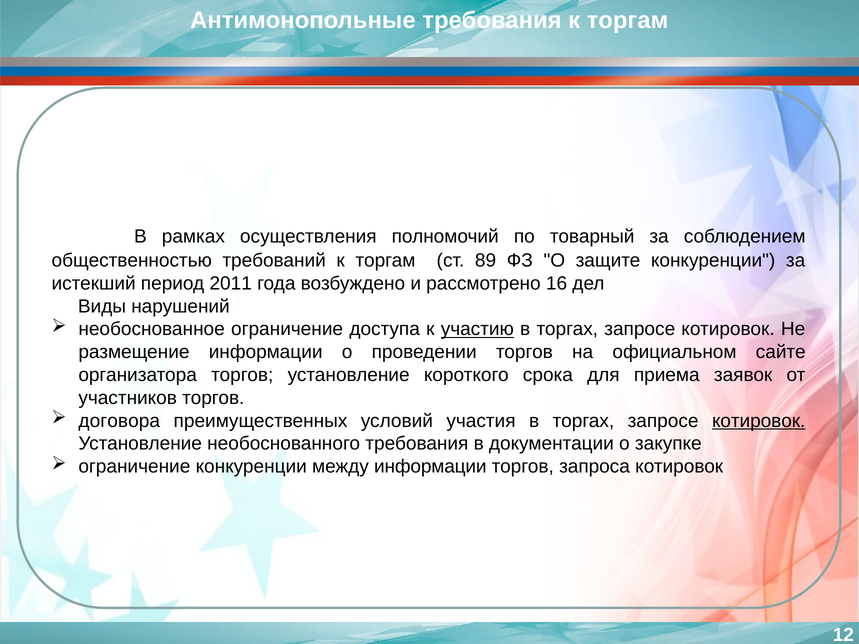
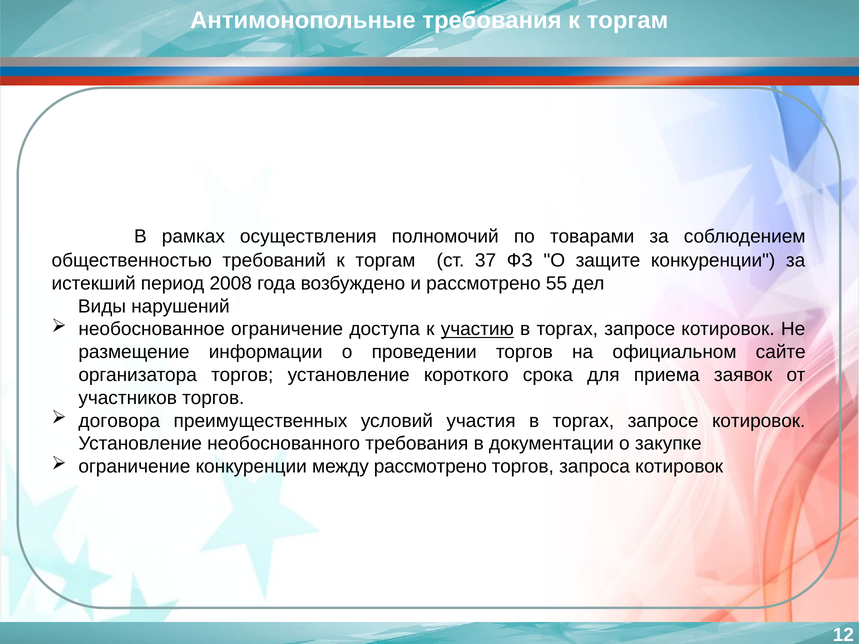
товарный: товарный -> товарами (592, 237)
89: 89 -> 37 (486, 261)
2011: 2011 -> 2008 (231, 284)
16: 16 -> 55 (557, 284)
котировок underline: present -> none (759, 421)
между информации: информации -> рассмотрено (430, 467)
